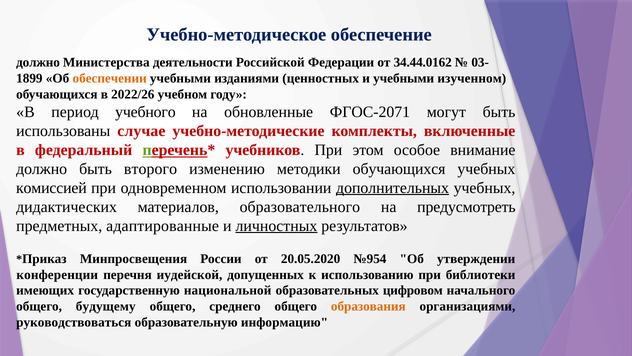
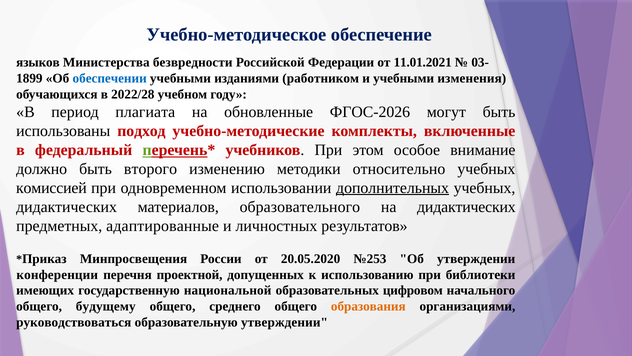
должно: должно -> языков (38, 63)
деятельности: деятельности -> безвредности (193, 63)
34.44.0162: 34.44.0162 -> 11.01.2021 (423, 63)
обеспечении colour: orange -> blue (110, 78)
ценностных: ценностных -> работником (321, 78)
изученном: изученном -> изменения (472, 78)
2022/26: 2022/26 -> 2022/28 (133, 94)
учебного: учебного -> плагиата (145, 112)
ФГОС-2071: ФГОС-2071 -> ФГОС-2026 (370, 112)
случае: случае -> подход (141, 131)
методики обучающихся: обучающихся -> относительно (399, 169)
на предусмотреть: предусмотреть -> дидактических (466, 207)
личностных underline: present -> none (276, 225)
№954: №954 -> №253 (370, 258)
иудейской: иудейской -> проектной (190, 274)
образовательную информацию: информацию -> утверждении (284, 322)
